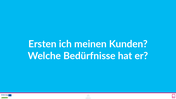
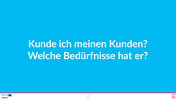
Ersten: Ersten -> Kunde (42, 44)
